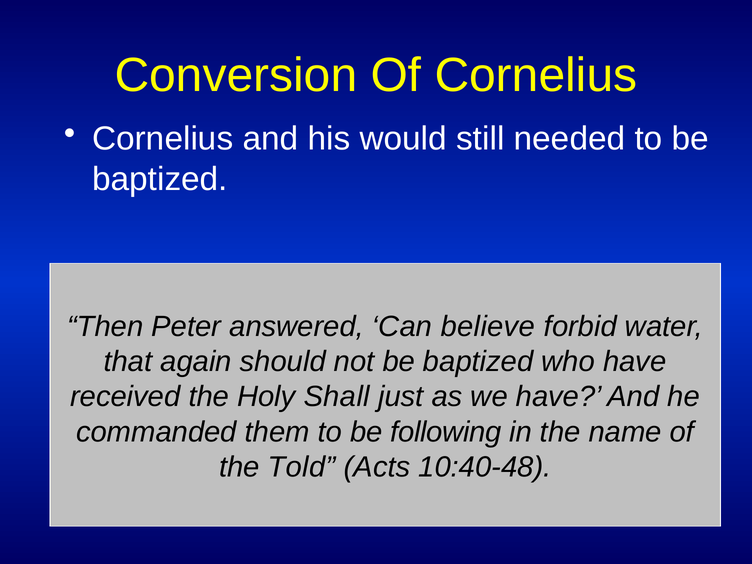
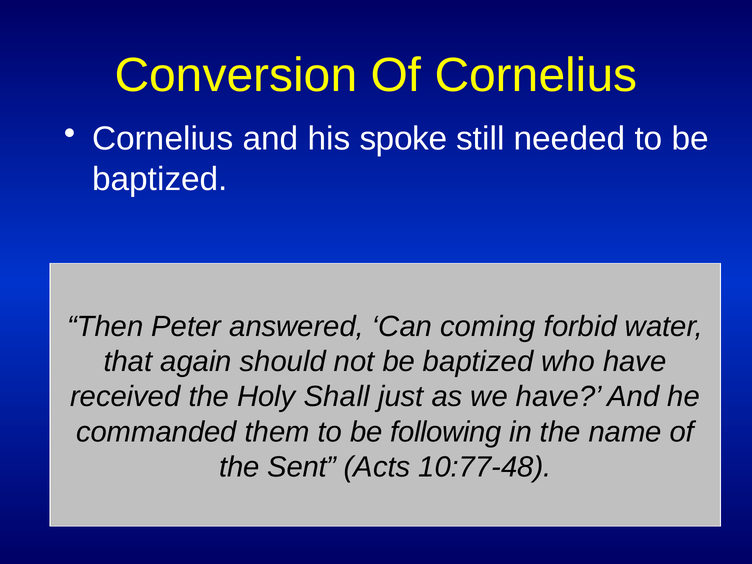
would: would -> spoke (404, 139)
believe: believe -> coming (488, 327)
Told: Told -> Sent (302, 467)
10:40-48: 10:40-48 -> 10:77-48 (485, 467)
